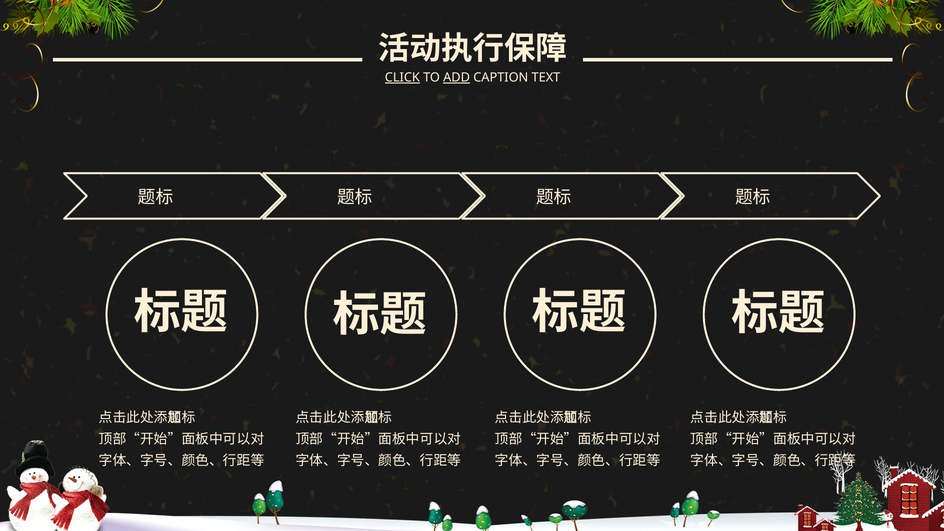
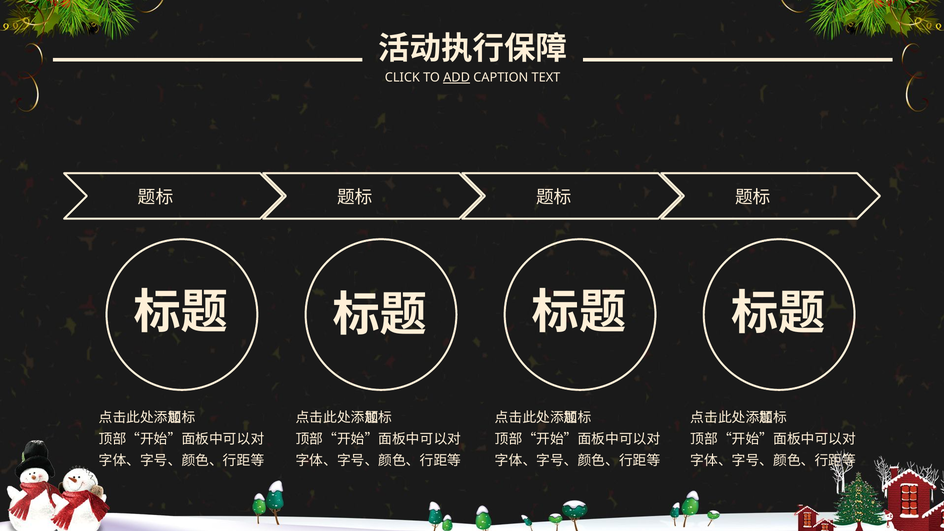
CLICK underline: present -> none (402, 77)
